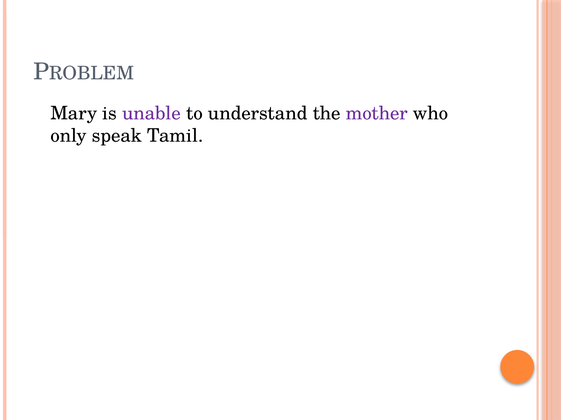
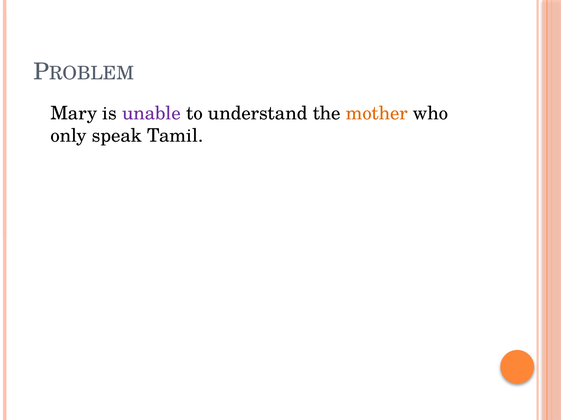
mother colour: purple -> orange (377, 113)
